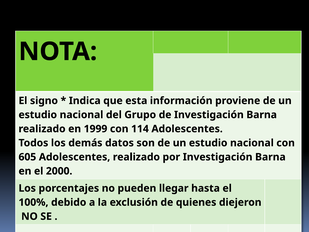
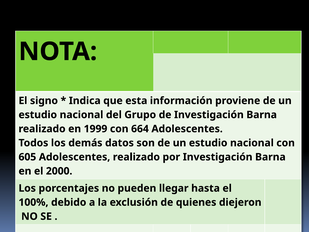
114: 114 -> 664 (140, 129)
